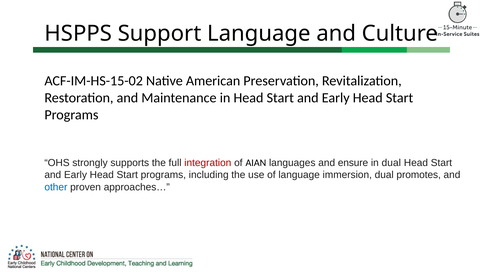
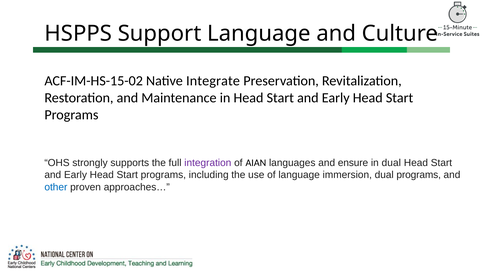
American: American -> Integrate (213, 81)
integration colour: red -> purple (208, 163)
dual promotes: promotes -> programs (419, 175)
